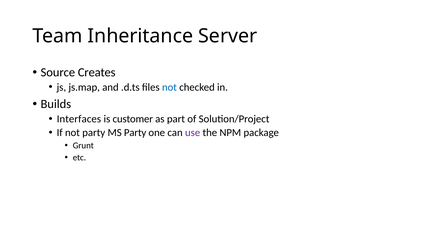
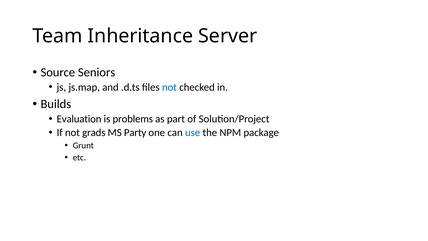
Creates: Creates -> Seniors (97, 72)
Interfaces: Interfaces -> Evaluation (79, 119)
customer: customer -> problems (133, 119)
not party: party -> grads (94, 133)
use colour: purple -> blue (193, 133)
